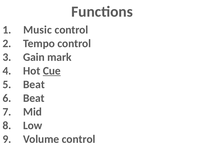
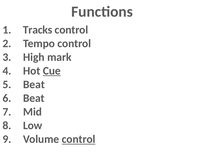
Music: Music -> Tracks (38, 30)
Gain: Gain -> High (34, 57)
control underline: none -> present (79, 139)
